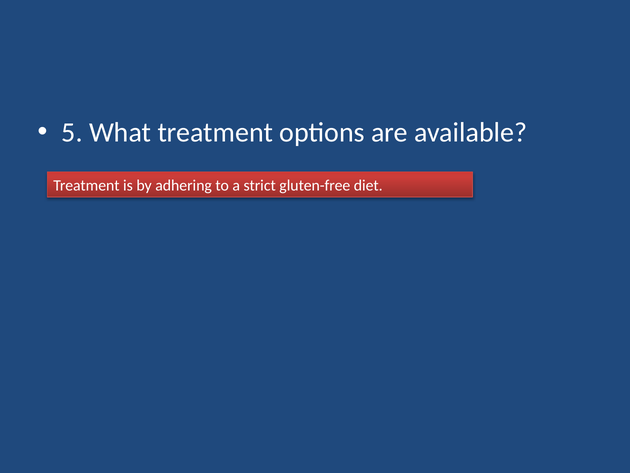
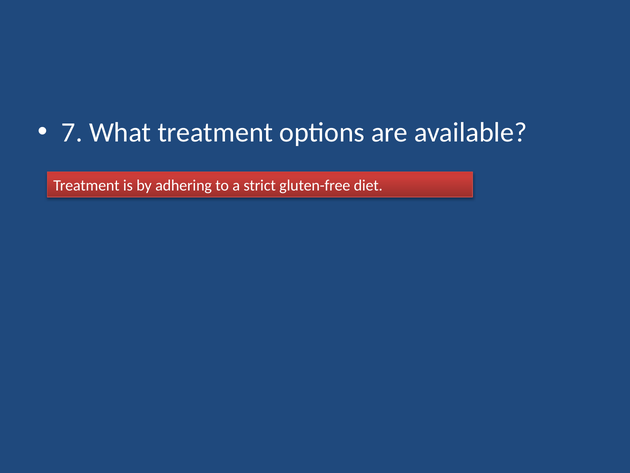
5: 5 -> 7 (72, 132)
